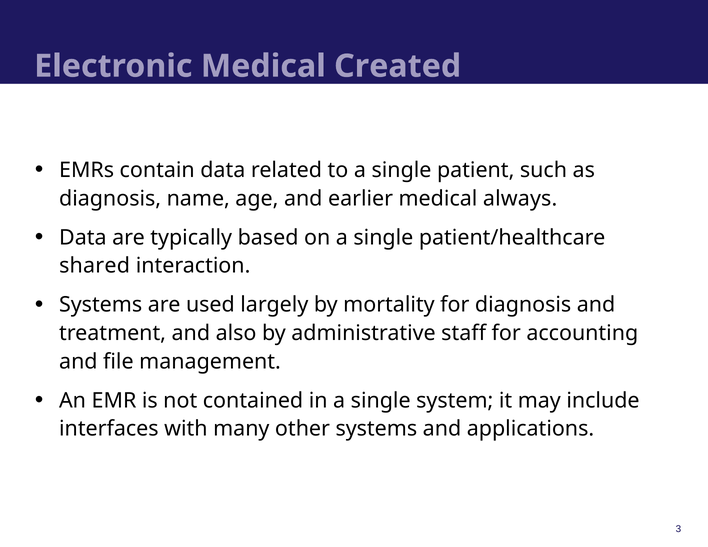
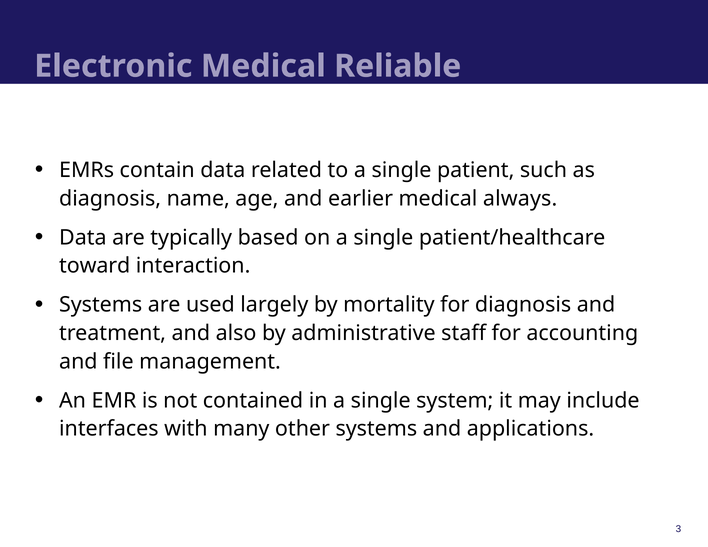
Created: Created -> Reliable (398, 66)
shared: shared -> toward (95, 266)
